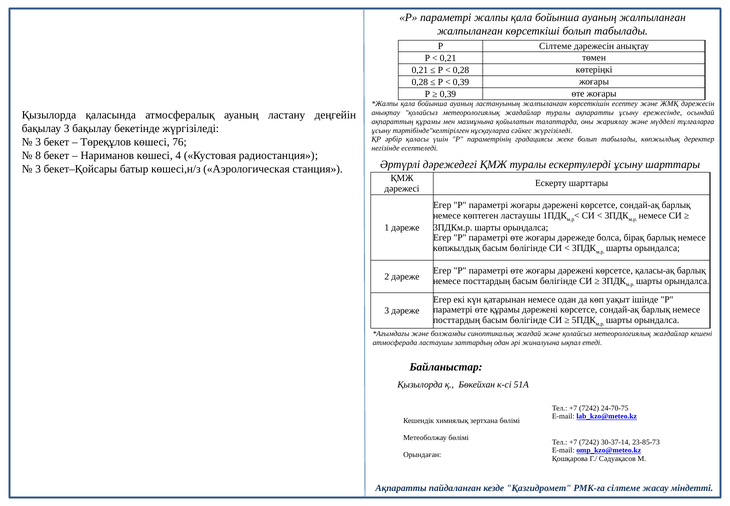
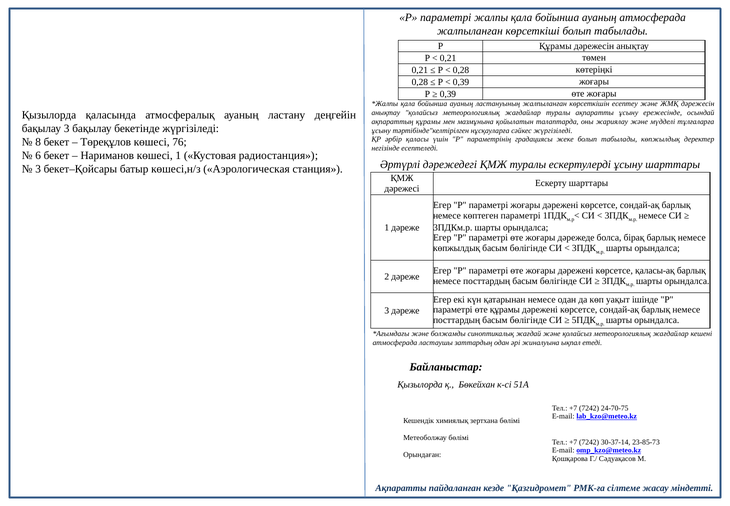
ауаның жалпыланған: жалпыланған -> атмосферада (653, 18)
Р Сілтеме: Сілтеме -> Құрамы (555, 46)
3: 3 -> 8 (38, 142)
8: 8 -> 6 (38, 155)
көшесі 4: 4 -> 1 (178, 155)
көптеген ластаушы: ластаушы -> параметрі (521, 215)
